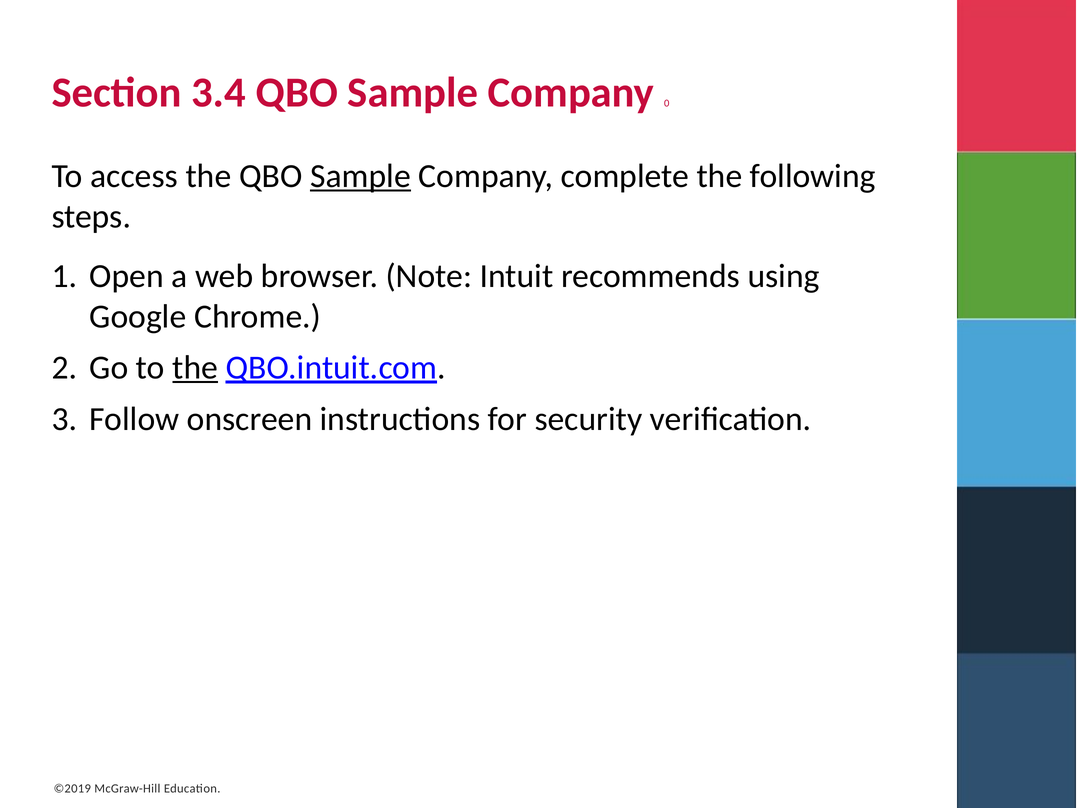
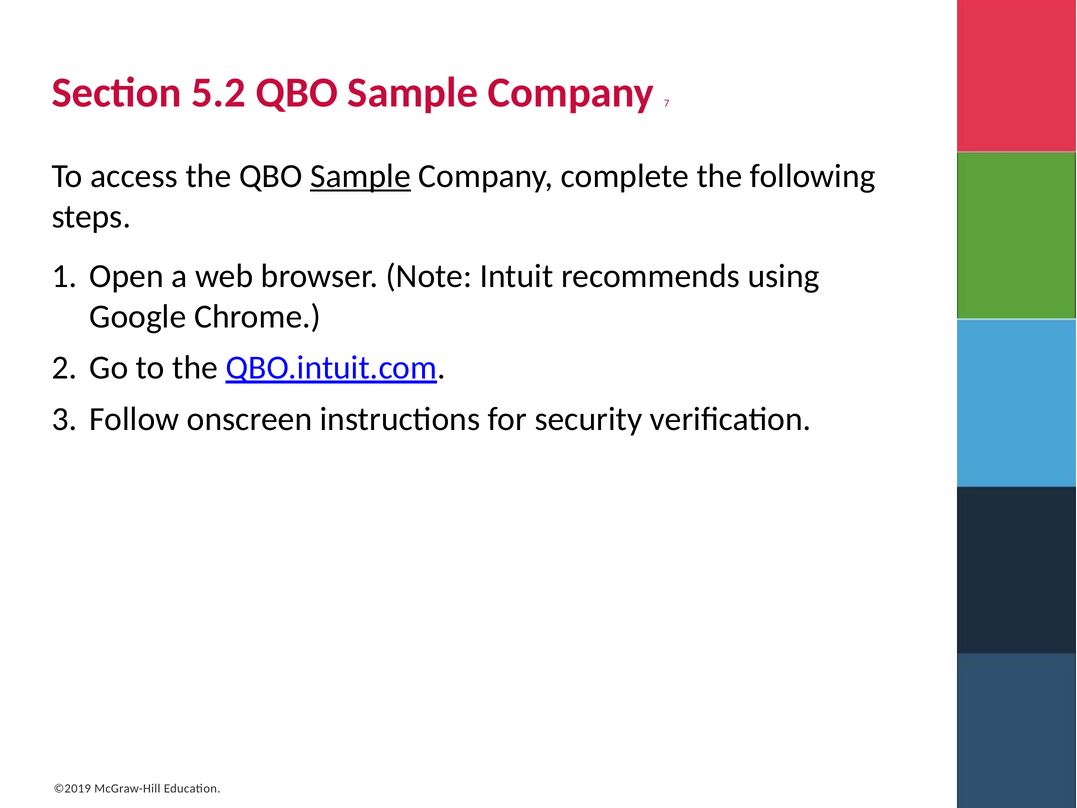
3.4: 3.4 -> 5.2 (219, 93)
0: 0 -> 7 (667, 103)
the underline: present -> none (195, 367)
